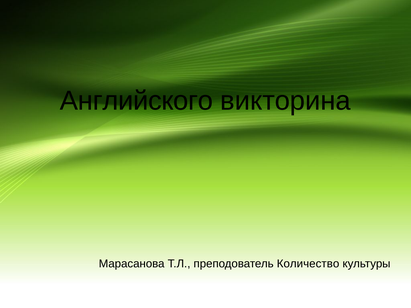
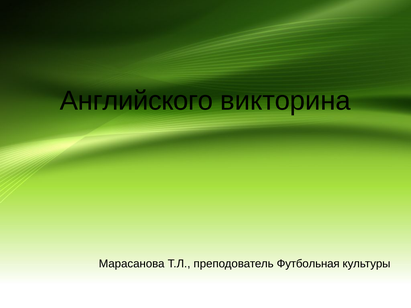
Количество: Количество -> Футбольная (308, 264)
